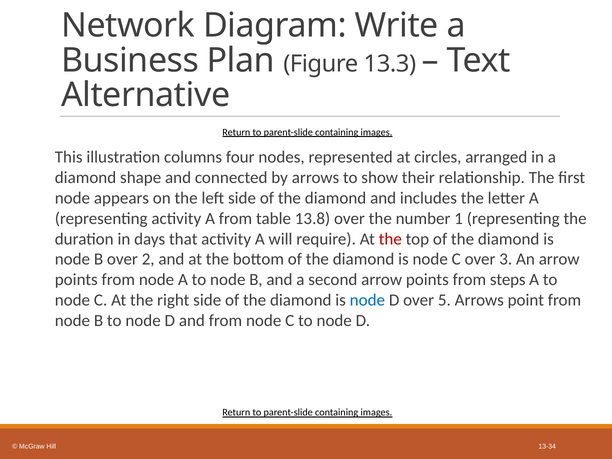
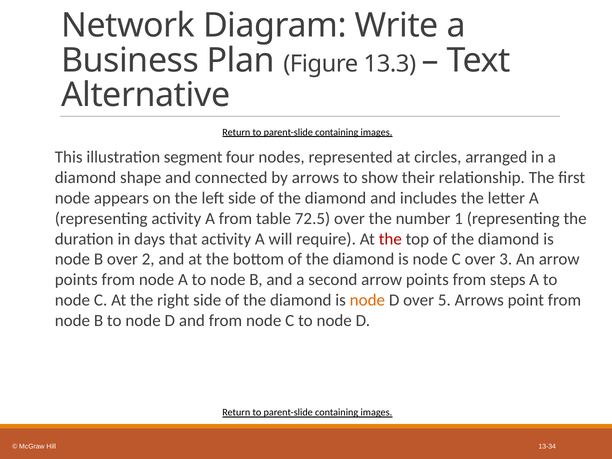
columns: columns -> segment (193, 157)
13.8: 13.8 -> 72.5 (313, 218)
node colour: blue -> orange (367, 300)
